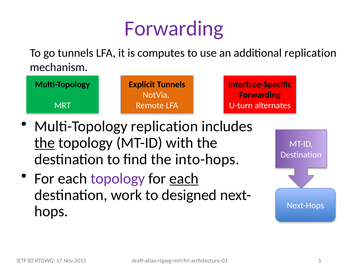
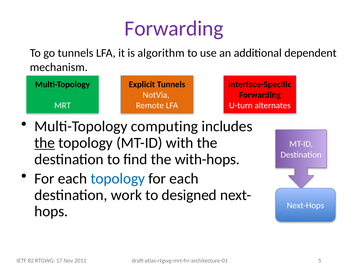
computes: computes -> algorithm (161, 53)
additional replication: replication -> dependent (310, 53)
Multi-Topology replication: replication -> computing (164, 126)
into-hops: into-hops -> with-hops (207, 159)
topology colour: purple -> blue (118, 178)
each underline: present -> none (184, 178)
